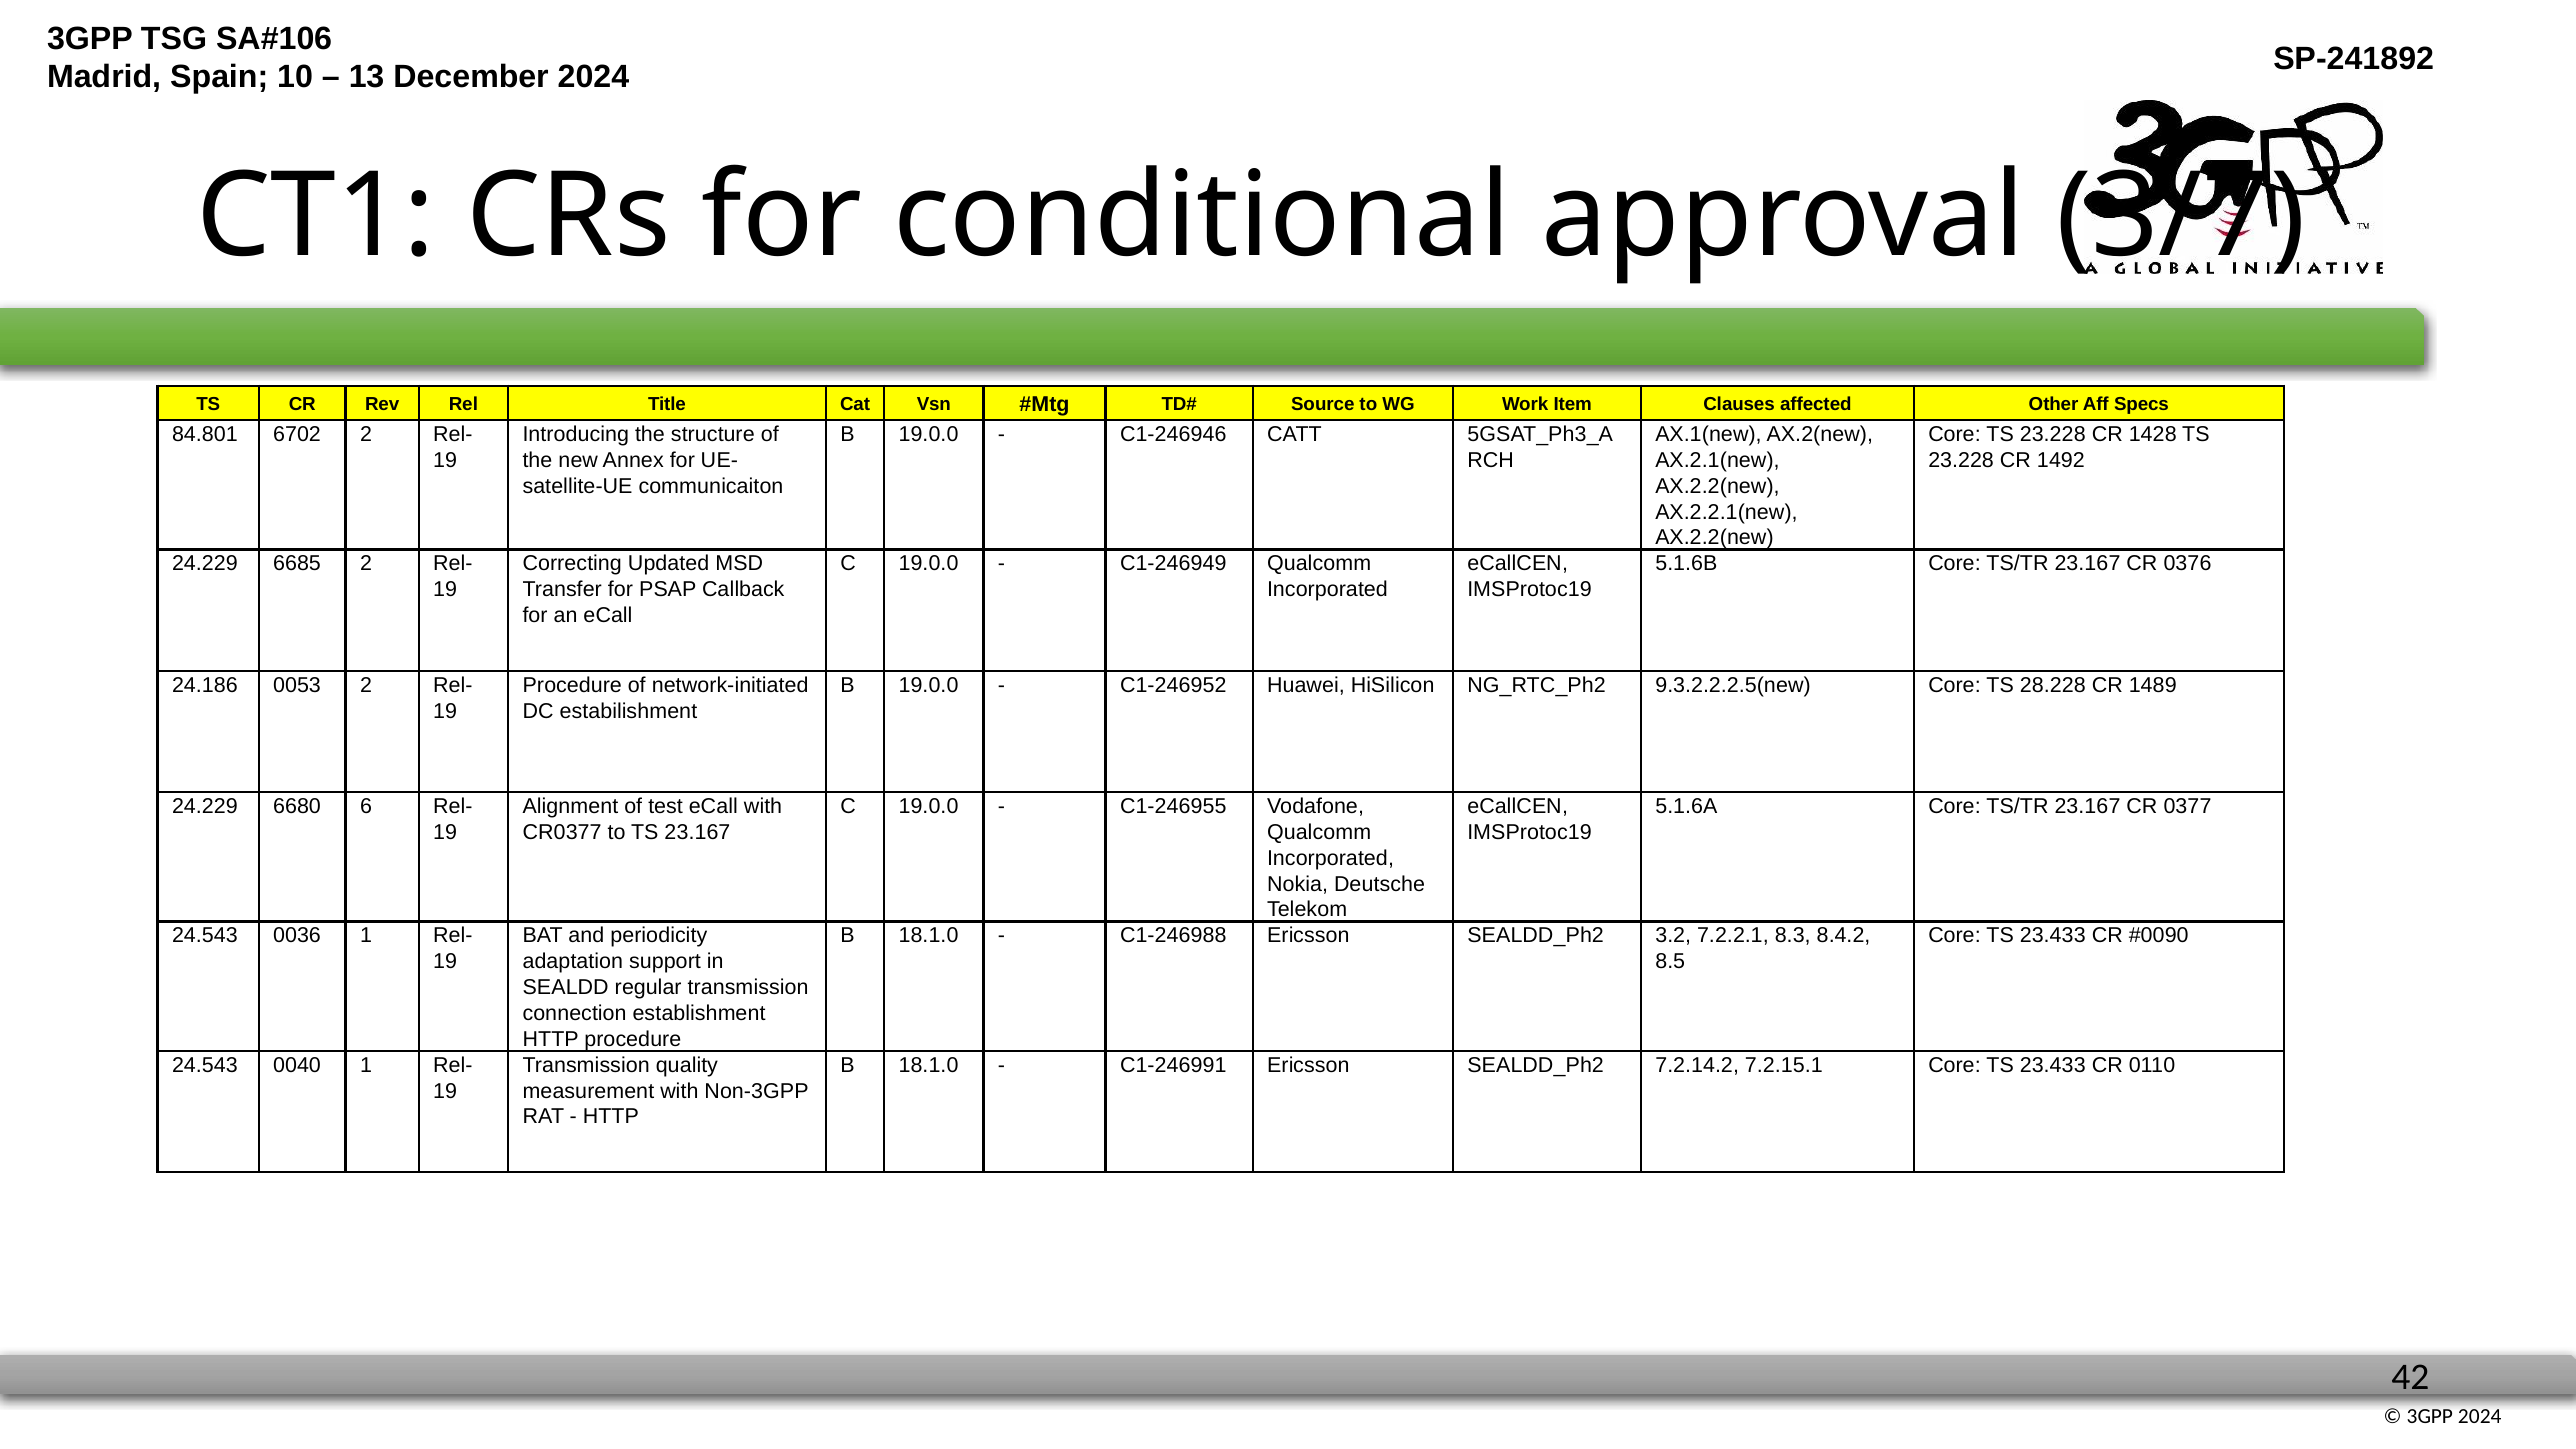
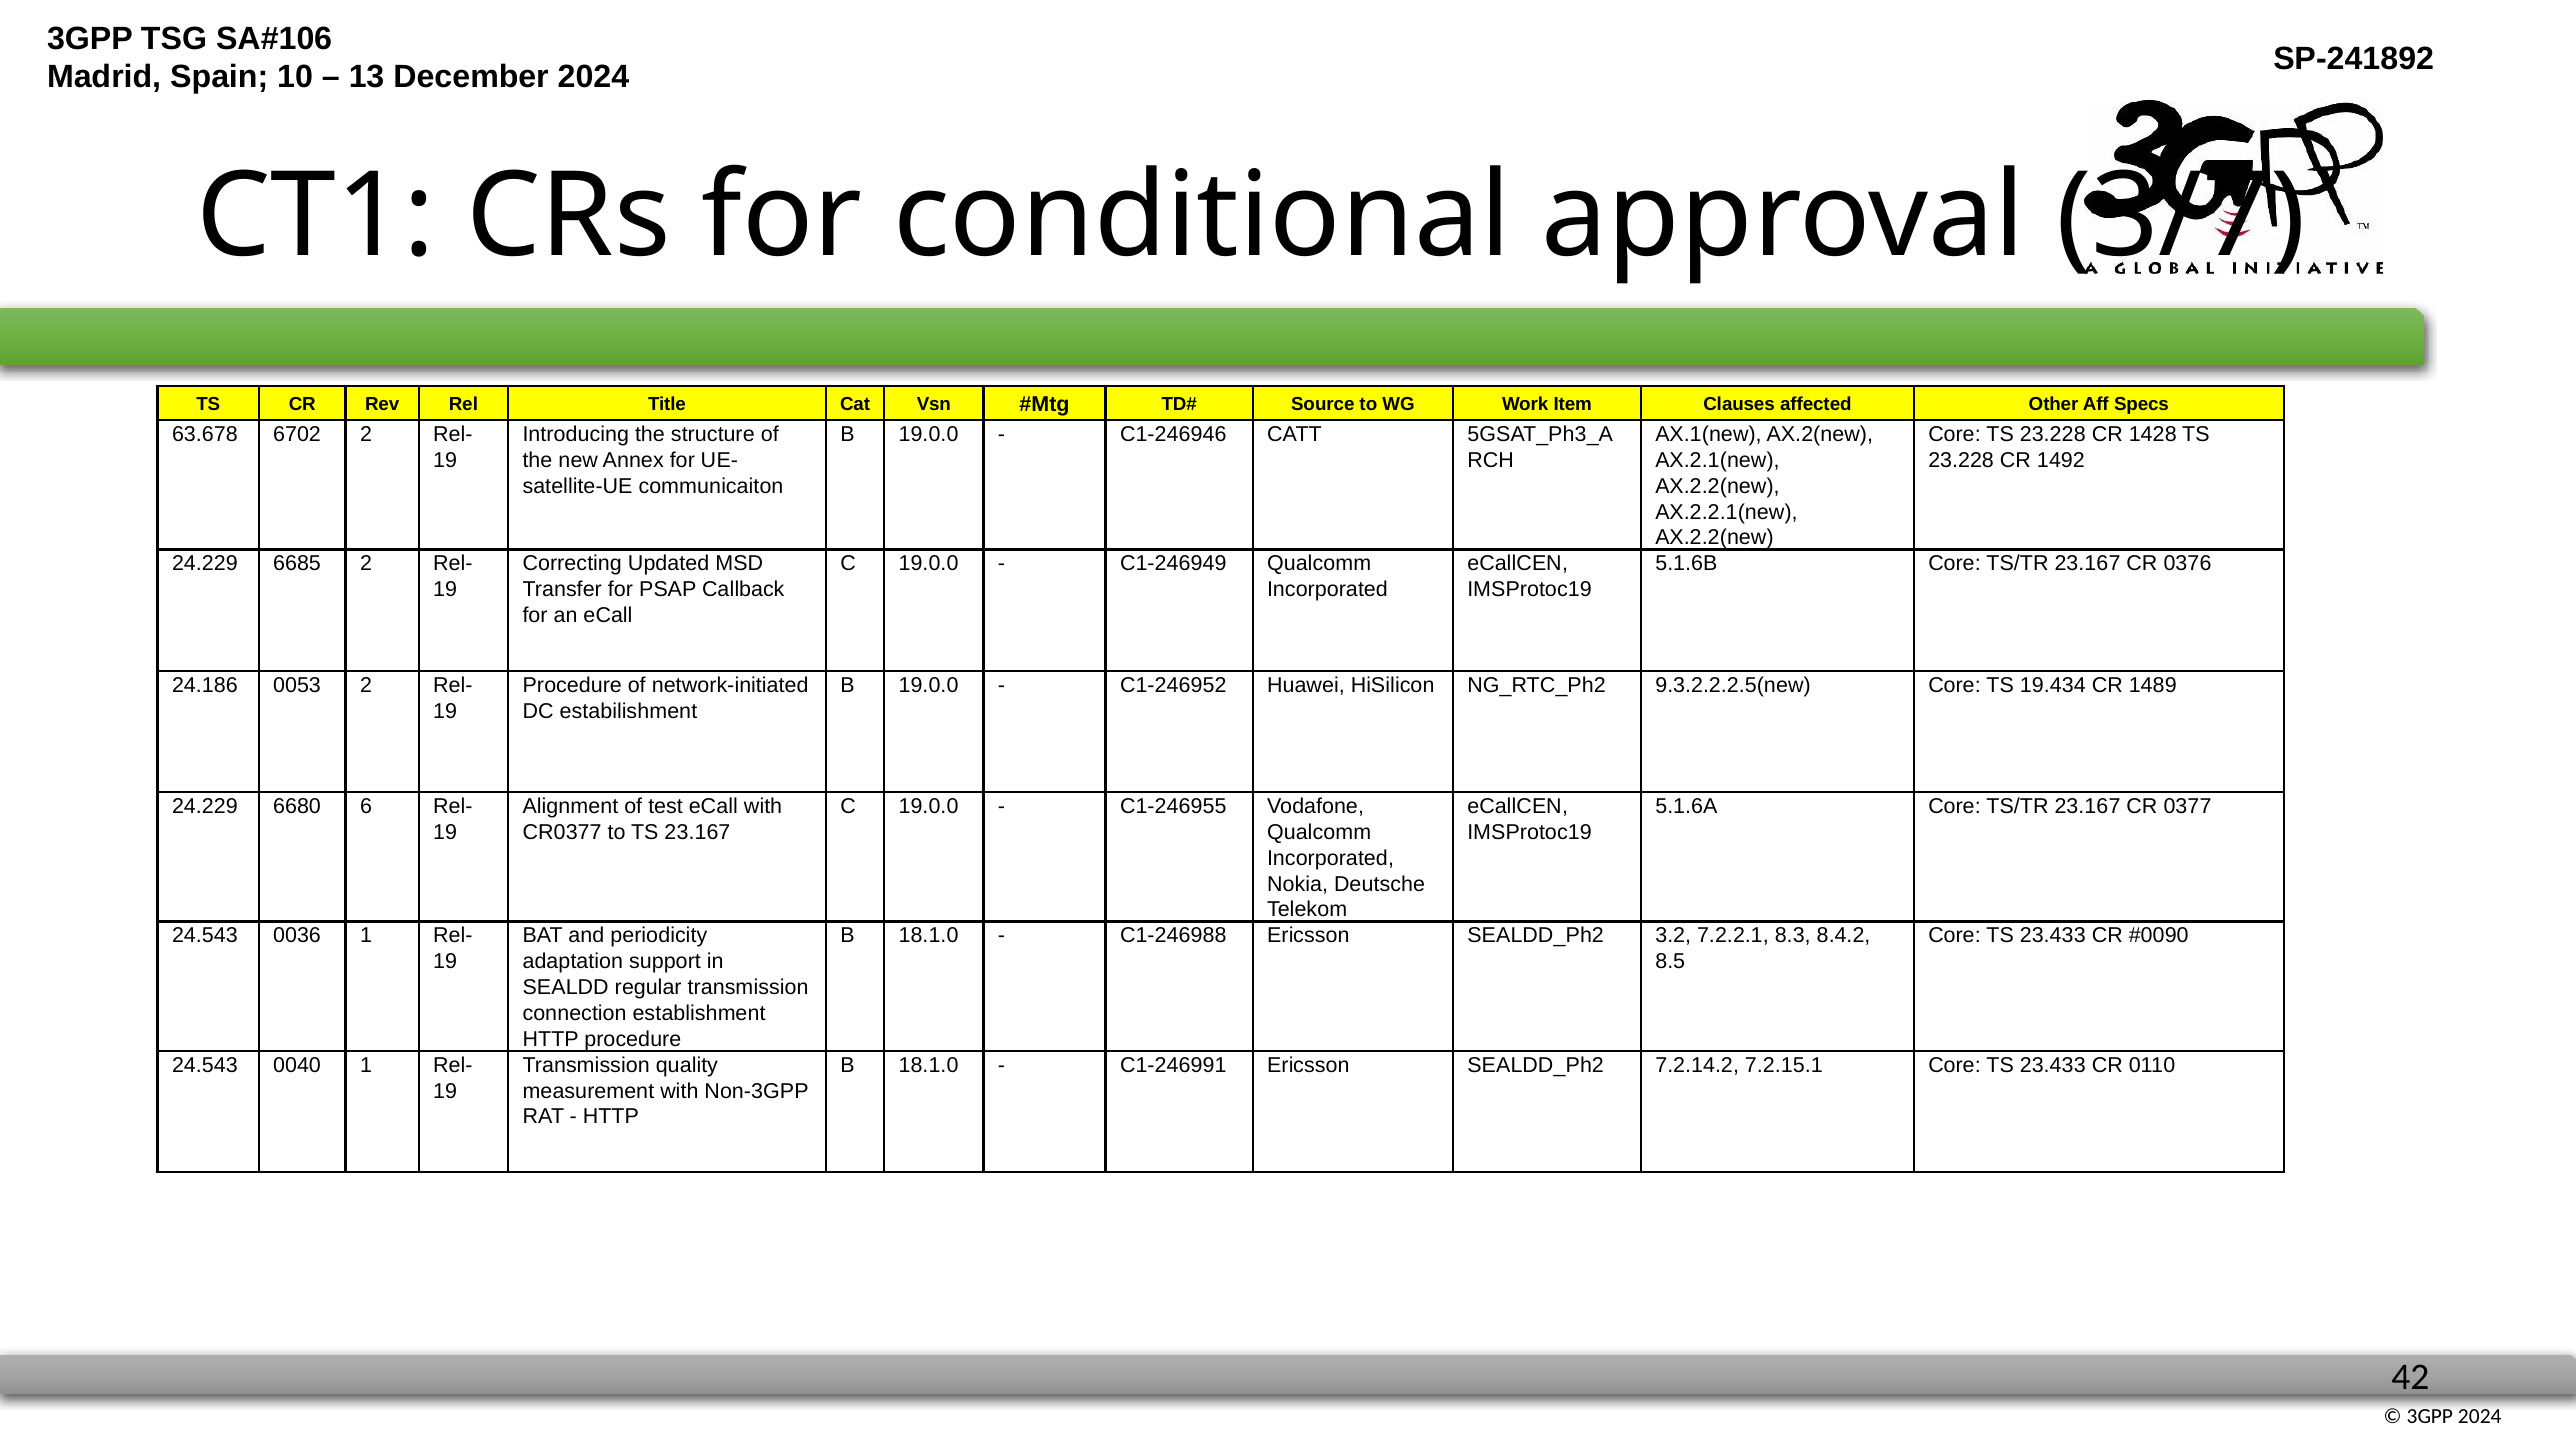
84.801: 84.801 -> 63.678 (205, 434)
28.228: 28.228 -> 19.434 (2053, 685)
